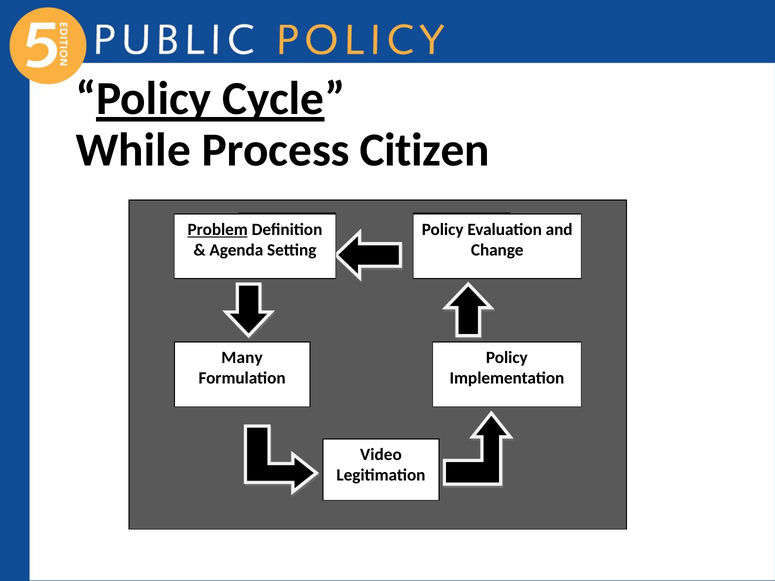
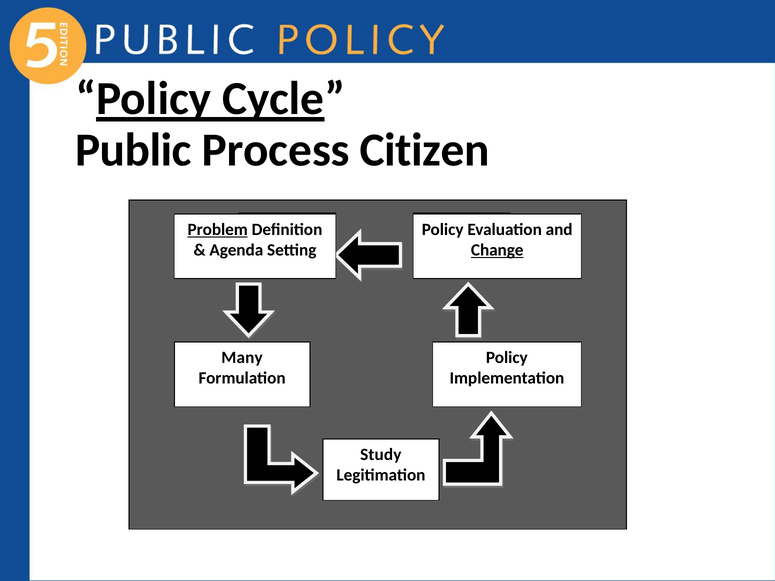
While: While -> Public (133, 150)
Change underline: none -> present (497, 250)
Video: Video -> Study (381, 455)
